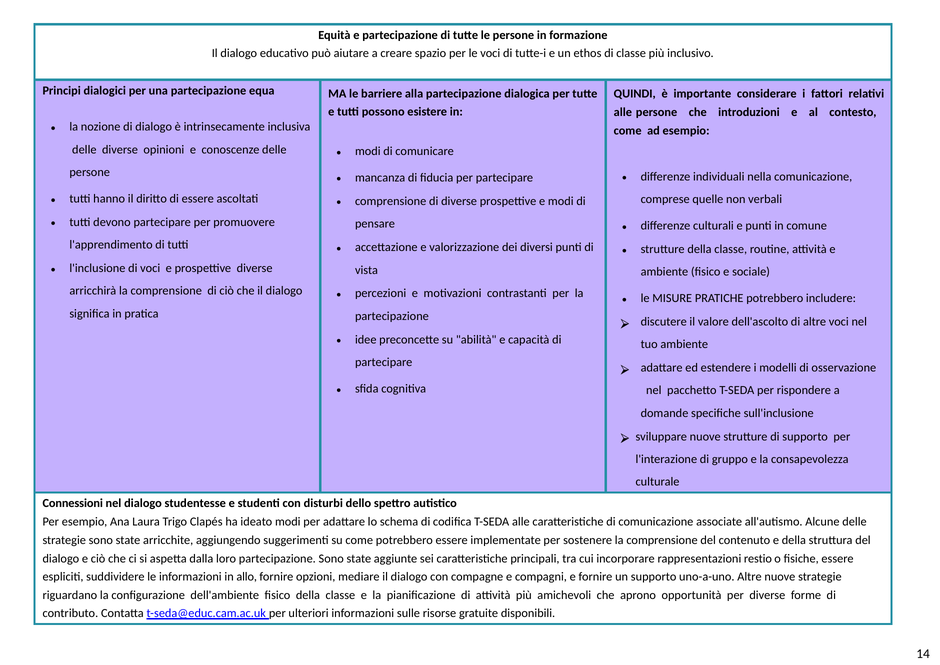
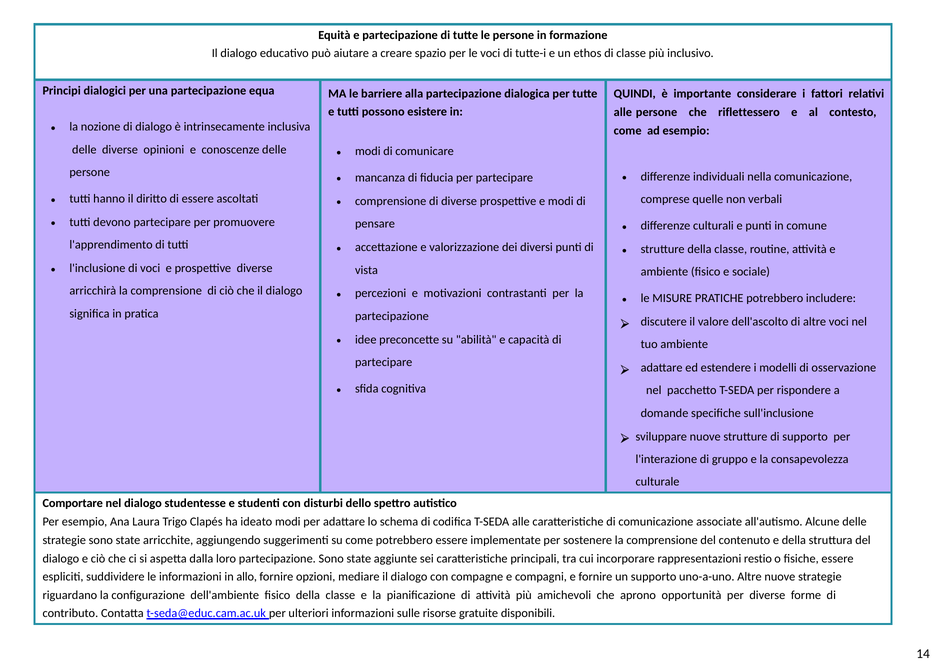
introduzioni: introduzioni -> riflettessero (749, 112)
Connessioni: Connessioni -> Comportare (73, 503)
